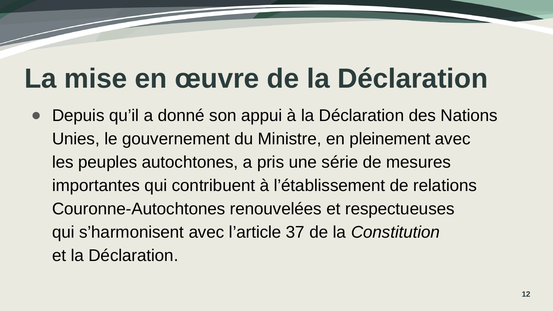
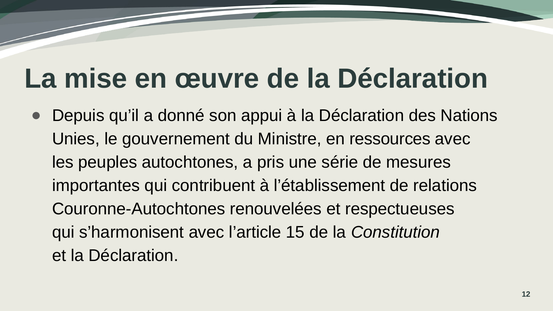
pleinement: pleinement -> ressources (390, 139)
37: 37 -> 15 (295, 232)
